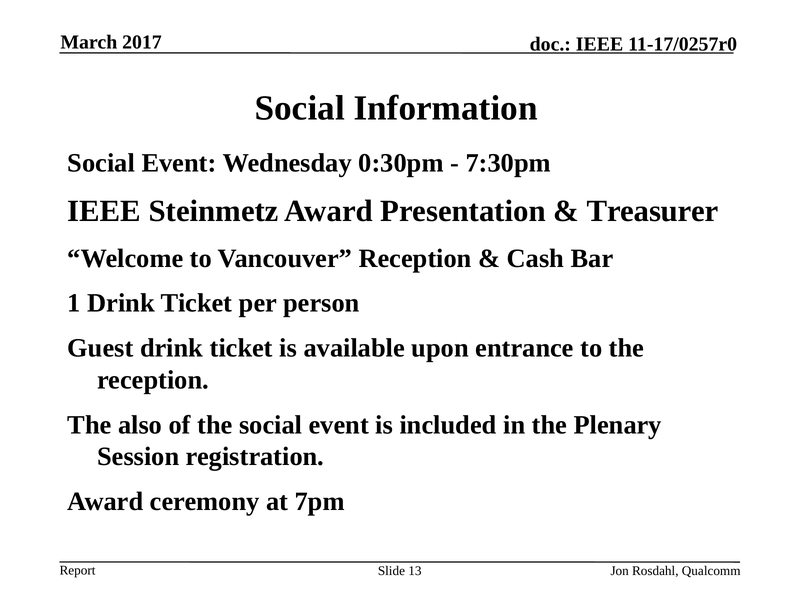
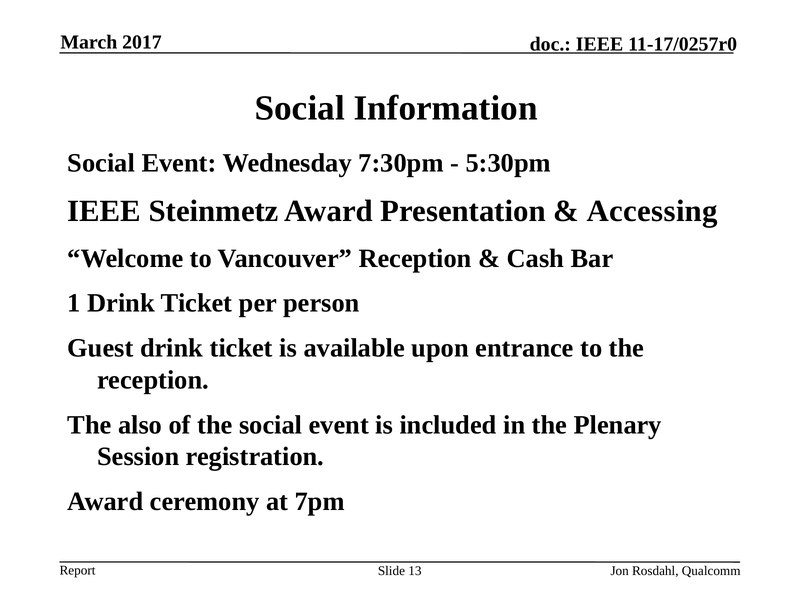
0:30pm: 0:30pm -> 7:30pm (401, 163)
7:30pm: 7:30pm -> 5:30pm (508, 163)
Treasurer: Treasurer -> Accessing (652, 211)
